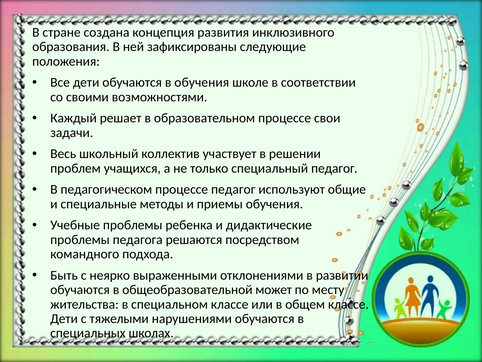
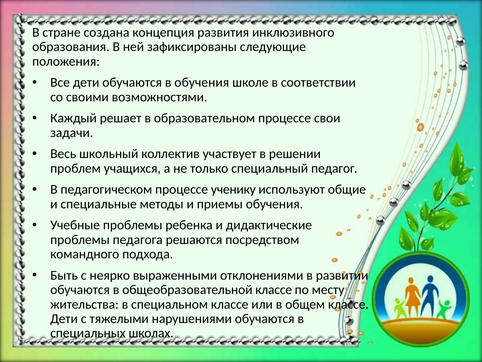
процессе педагог: педагог -> ученику (233, 189)
общеобразовательной может: может -> классе (274, 289)
